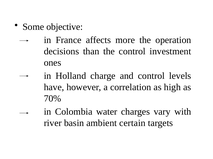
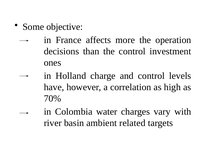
certain: certain -> related (132, 124)
